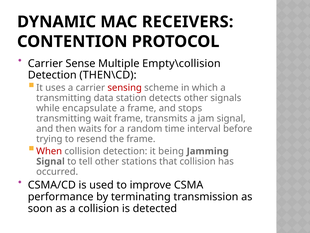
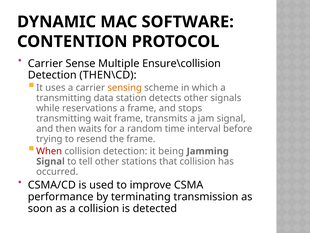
RECEIVERS: RECEIVERS -> SOFTWARE (188, 22)
Empty\collision: Empty\collision -> Ensure\collision (182, 63)
sensing colour: red -> orange (125, 88)
encapsulate: encapsulate -> reservations (90, 108)
